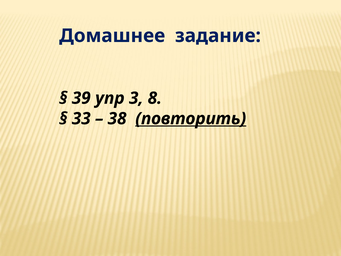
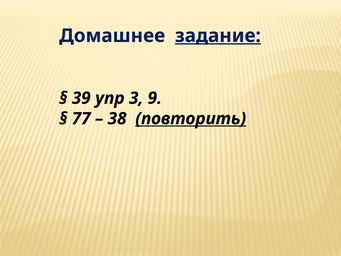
задание underline: none -> present (218, 36)
8: 8 -> 9 (155, 98)
33: 33 -> 77 (81, 119)
